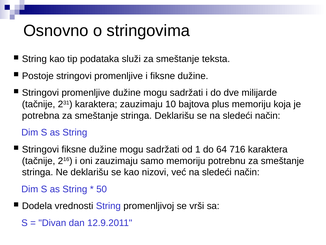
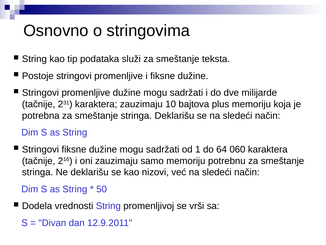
716: 716 -> 060 (237, 149)
